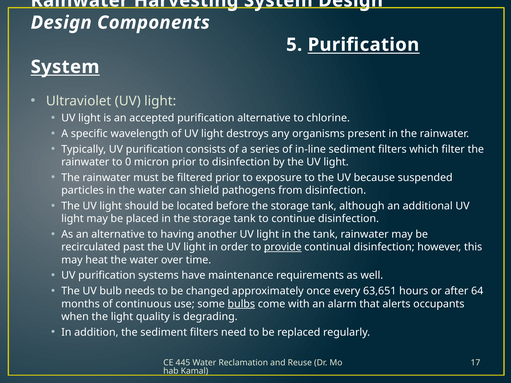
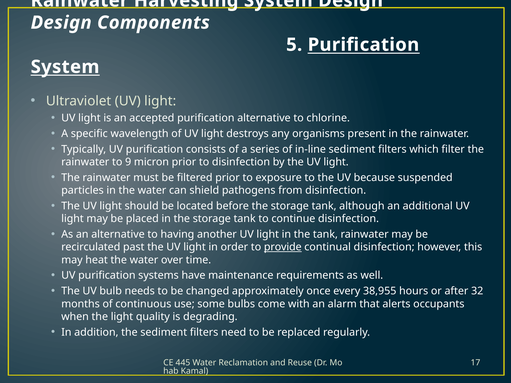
0: 0 -> 9 (128, 162)
63,651: 63,651 -> 38,955 (380, 291)
64: 64 -> 32 (477, 291)
bulbs underline: present -> none (241, 304)
